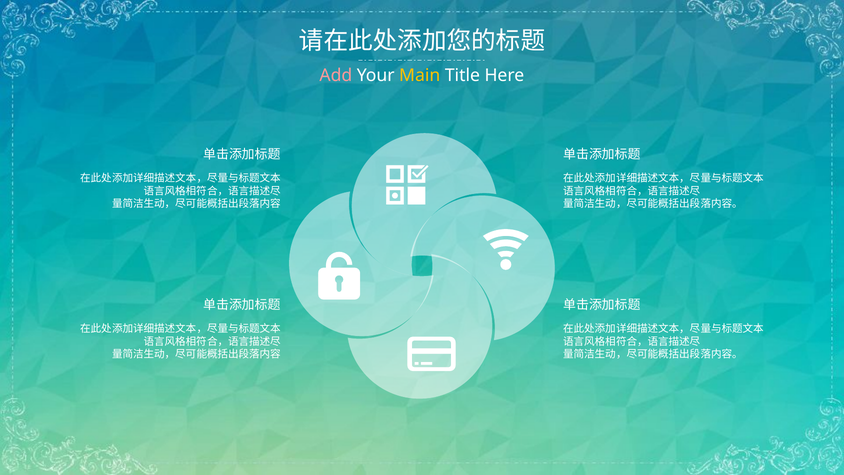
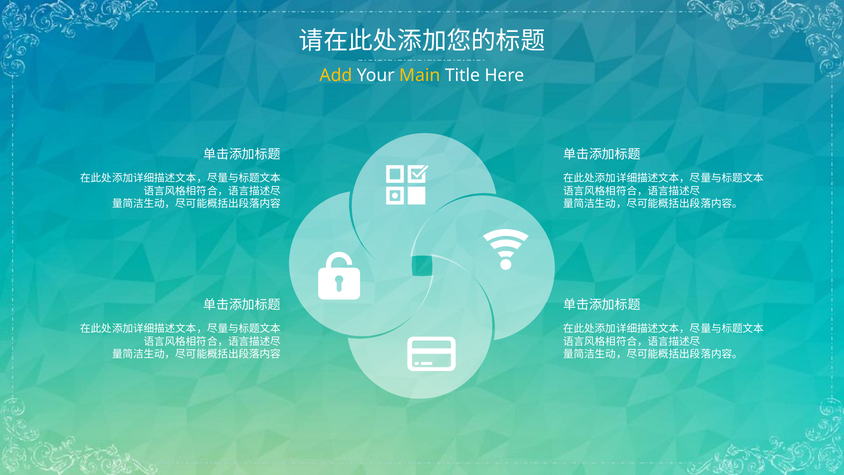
Add colour: pink -> yellow (336, 76)
